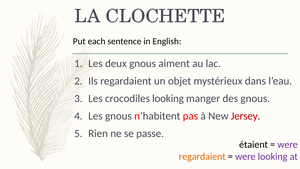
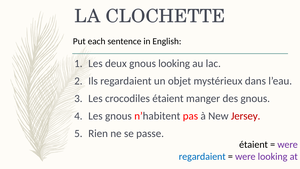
gnous aiment: aiment -> looking (174, 63)
crocodiles looking: looking -> étaient (168, 98)
regardaient colour: orange -> blue (202, 156)
